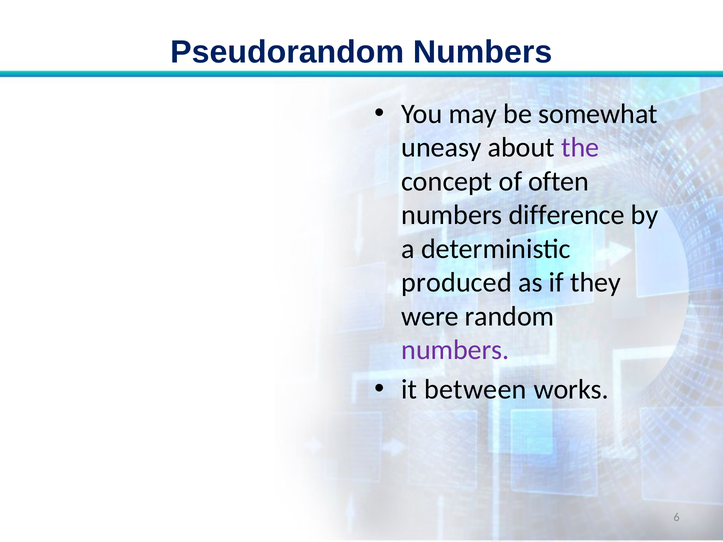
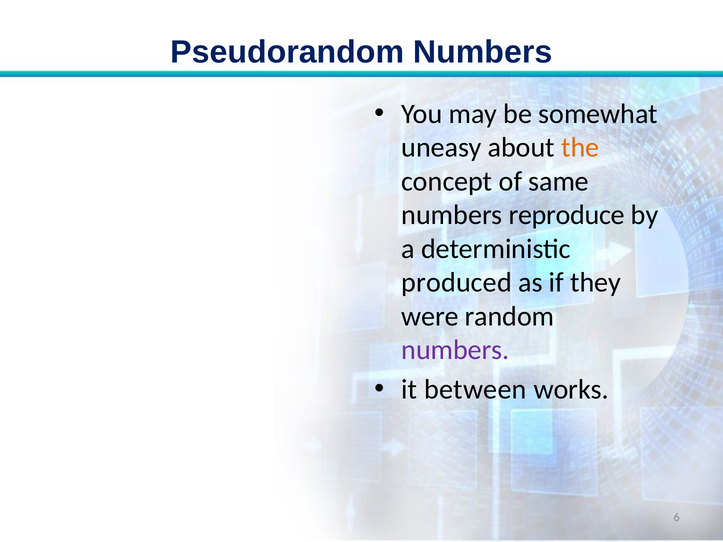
the colour: purple -> orange (580, 148)
often: often -> same (559, 181)
difference: difference -> reproduce (567, 215)
